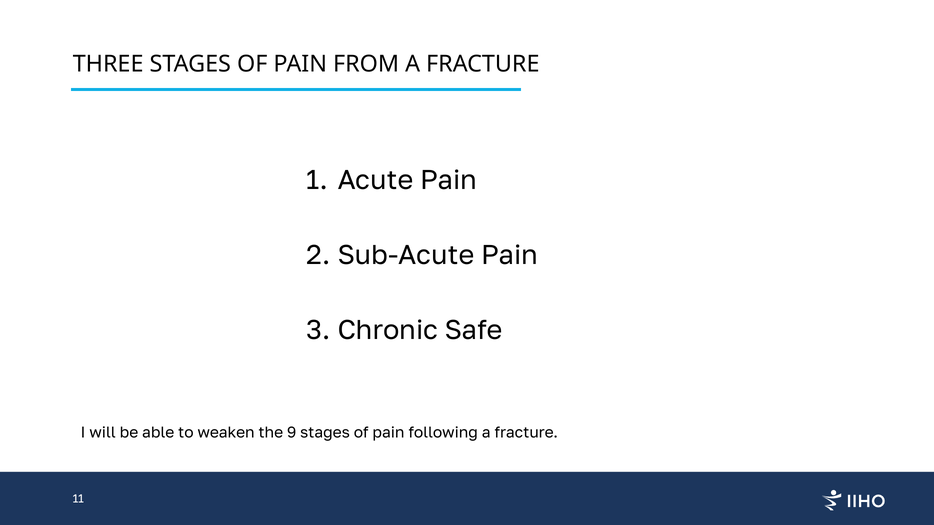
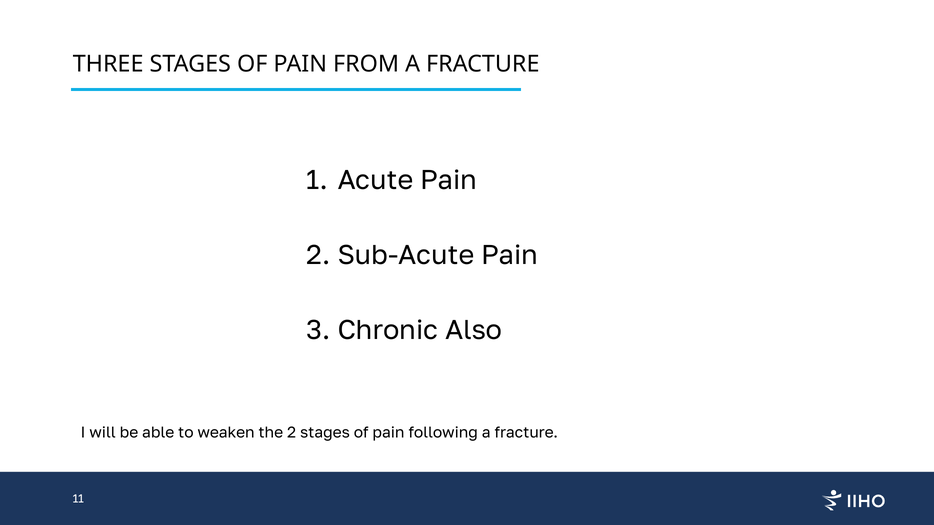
Safe: Safe -> Also (474, 330)
the 9: 9 -> 2 (292, 433)
